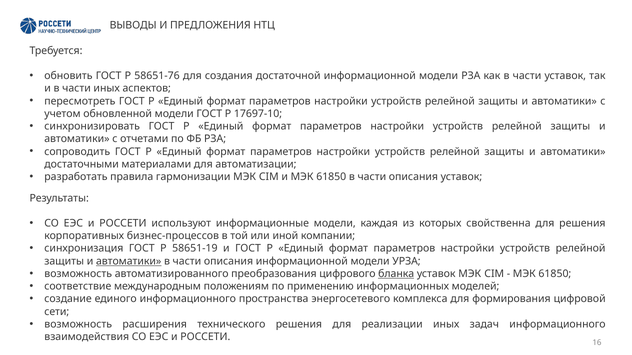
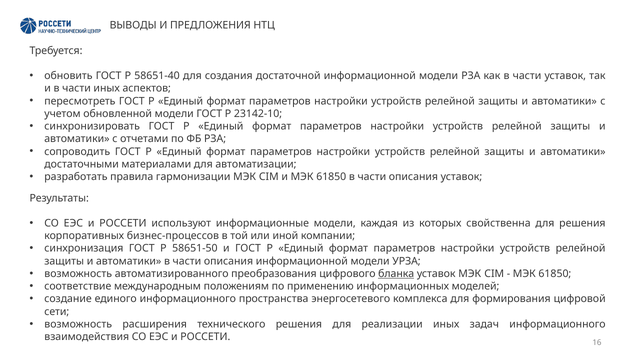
58651-76: 58651-76 -> 58651-40 (157, 76)
17697-10: 17697-10 -> 23142-10 (258, 114)
58651-19: 58651-19 -> 58651-50 (195, 249)
автоматики underline: present -> none (129, 261)
